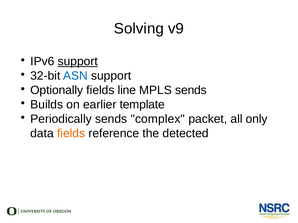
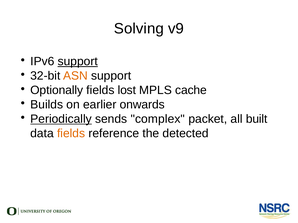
ASN colour: blue -> orange (75, 76)
line: line -> lost (127, 90)
MPLS sends: sends -> cache (191, 90)
template: template -> onwards (142, 105)
Periodically underline: none -> present (61, 119)
only: only -> built (257, 119)
